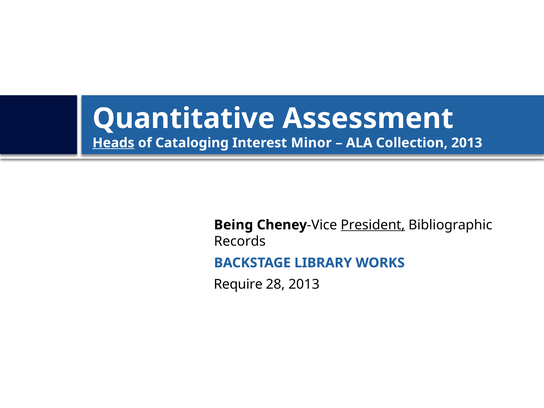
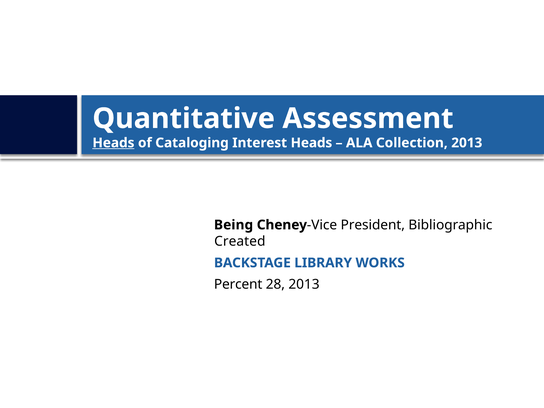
Interest Minor: Minor -> Heads (311, 143)
President underline: present -> none (373, 225)
Records: Records -> Created (240, 241)
Require: Require -> Percent (238, 284)
